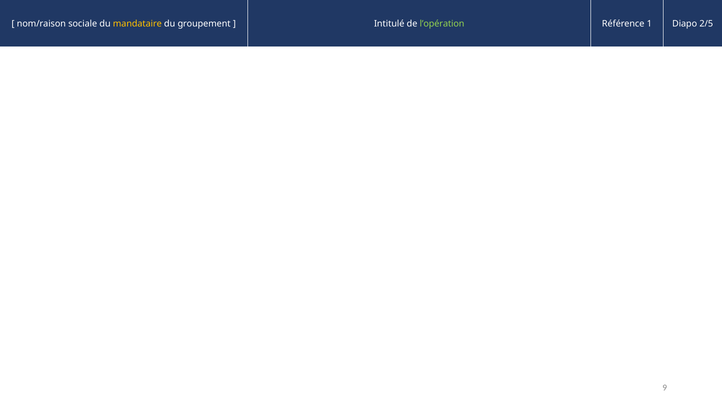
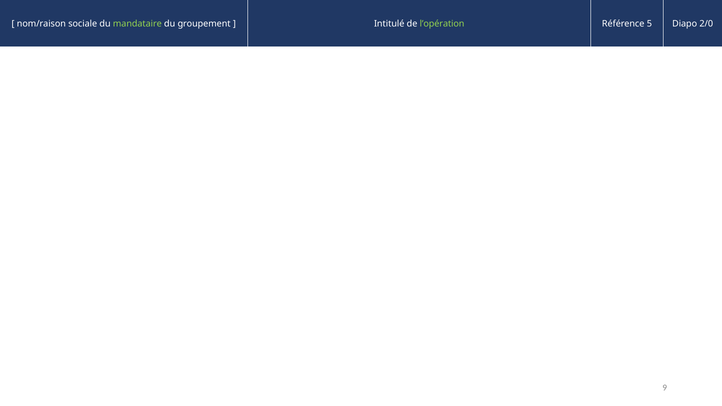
mandataire colour: yellow -> light green (137, 24)
1: 1 -> 5 (649, 24)
2/5: 2/5 -> 2/0 (706, 24)
